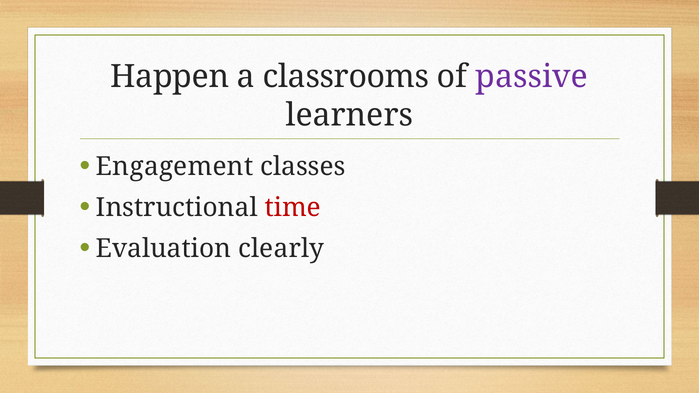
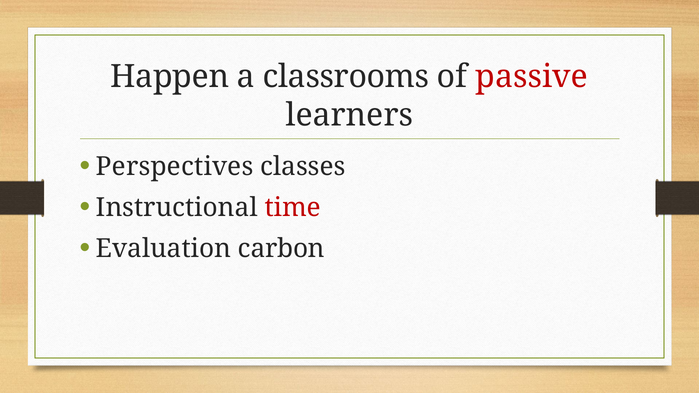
passive colour: purple -> red (532, 77)
Engagement: Engagement -> Perspectives (175, 167)
clearly: clearly -> carbon (281, 249)
